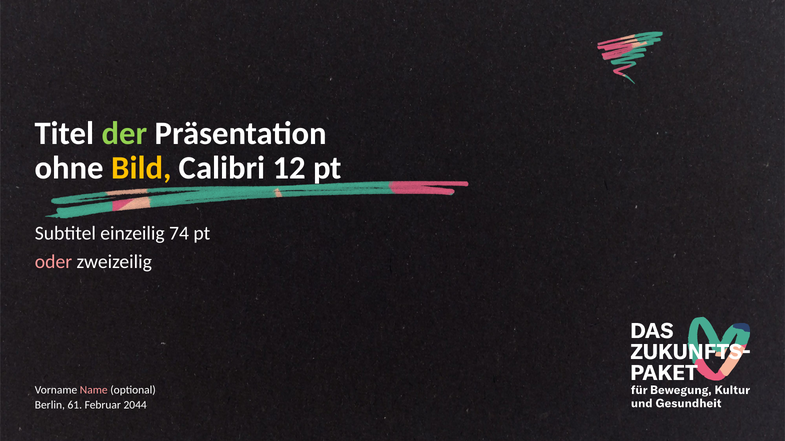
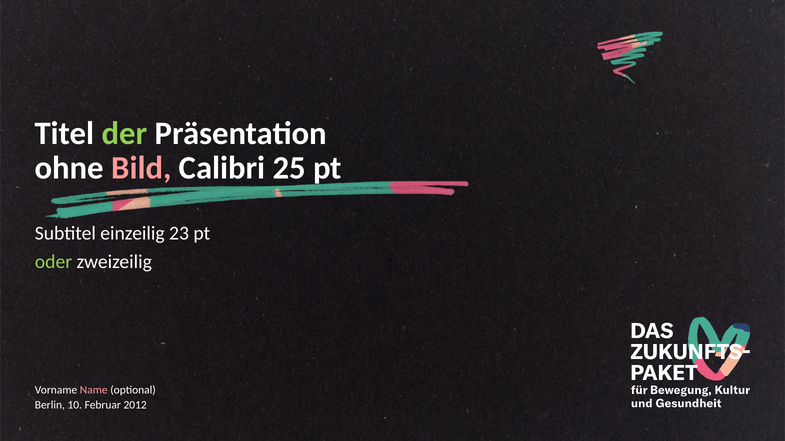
Bild colour: yellow -> pink (141, 168)
12: 12 -> 25 (289, 168)
74: 74 -> 23 (179, 234)
oder colour: pink -> light green (53, 262)
61: 61 -> 10 (75, 406)
2044: 2044 -> 2012 (135, 406)
